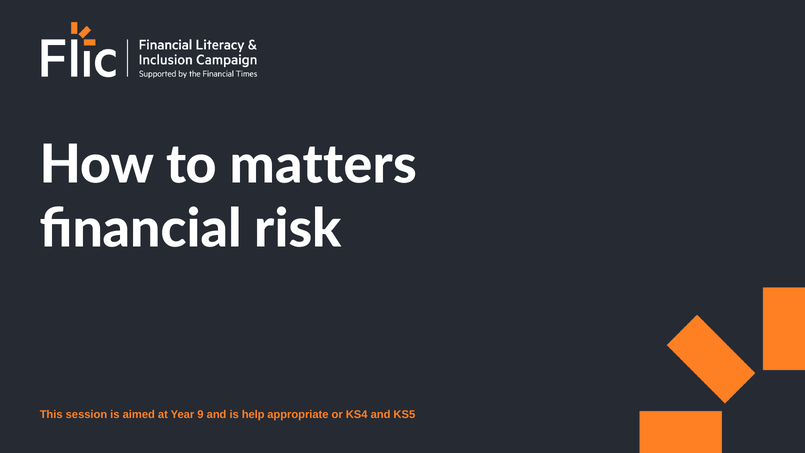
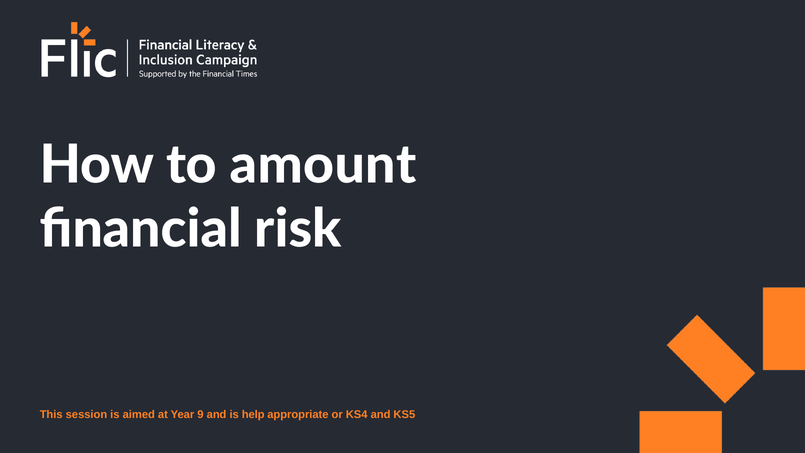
matters: matters -> amount (323, 165)
